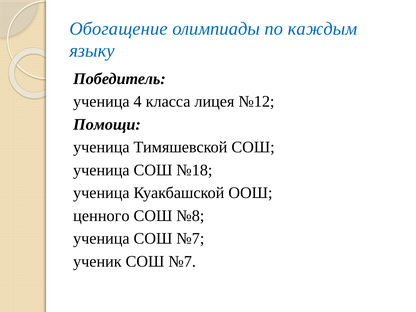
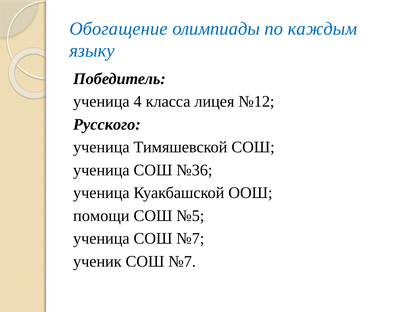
Помощи: Помощи -> Русского (107, 124)
№18: №18 -> №36 (194, 170)
ценного: ценного -> помощи (101, 216)
№8: №8 -> №5 (190, 216)
